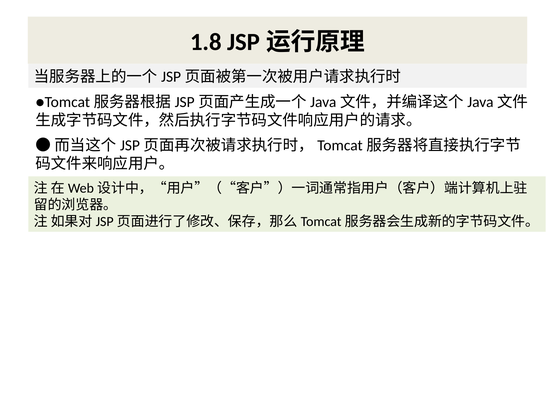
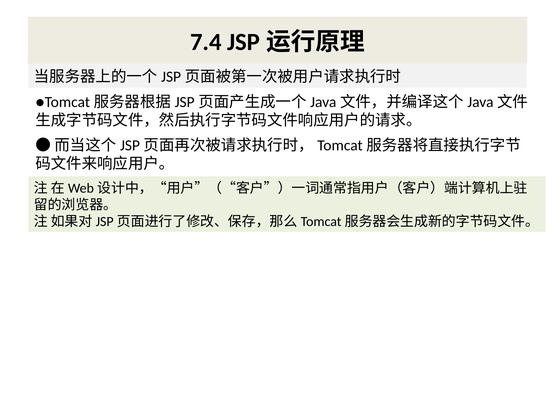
1.8: 1.8 -> 7.4 (206, 42)
